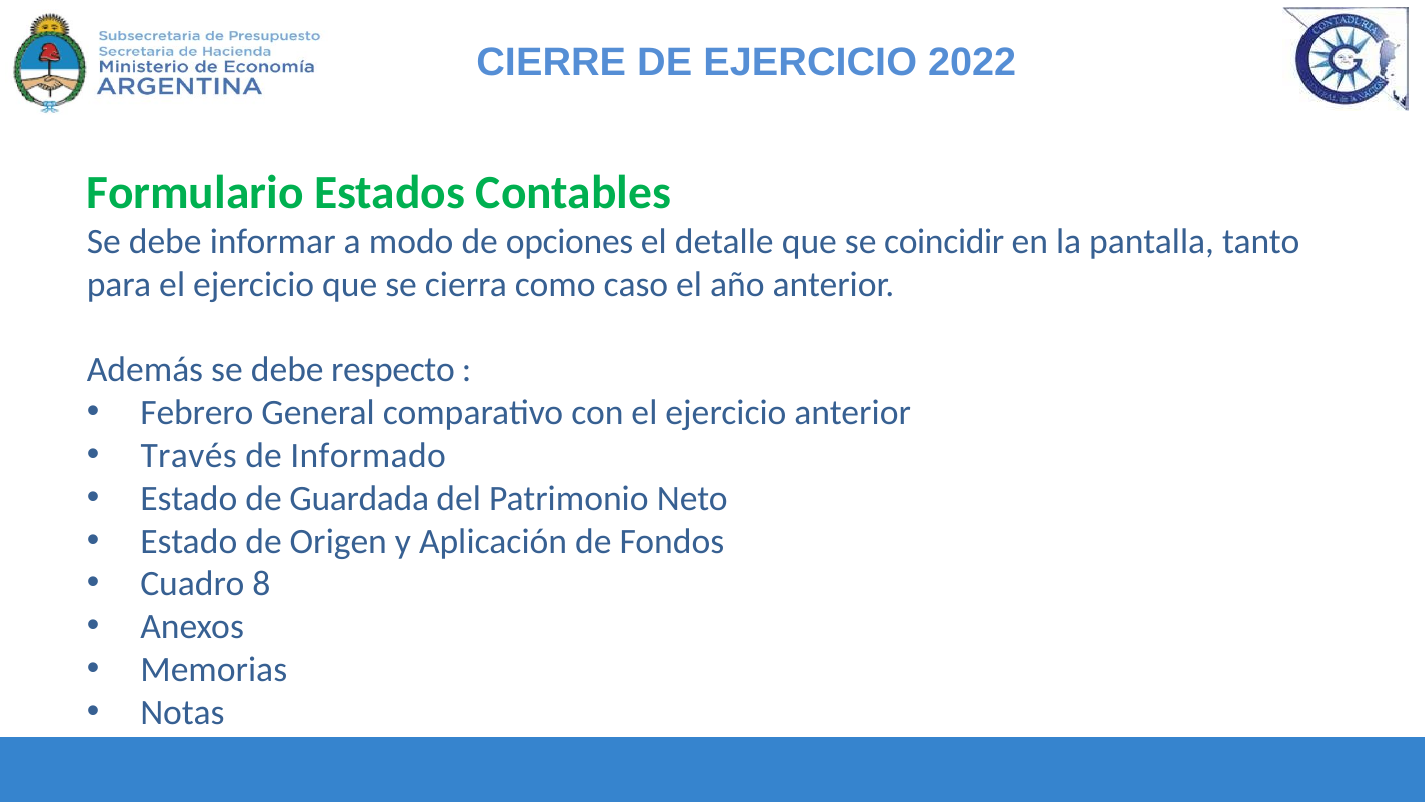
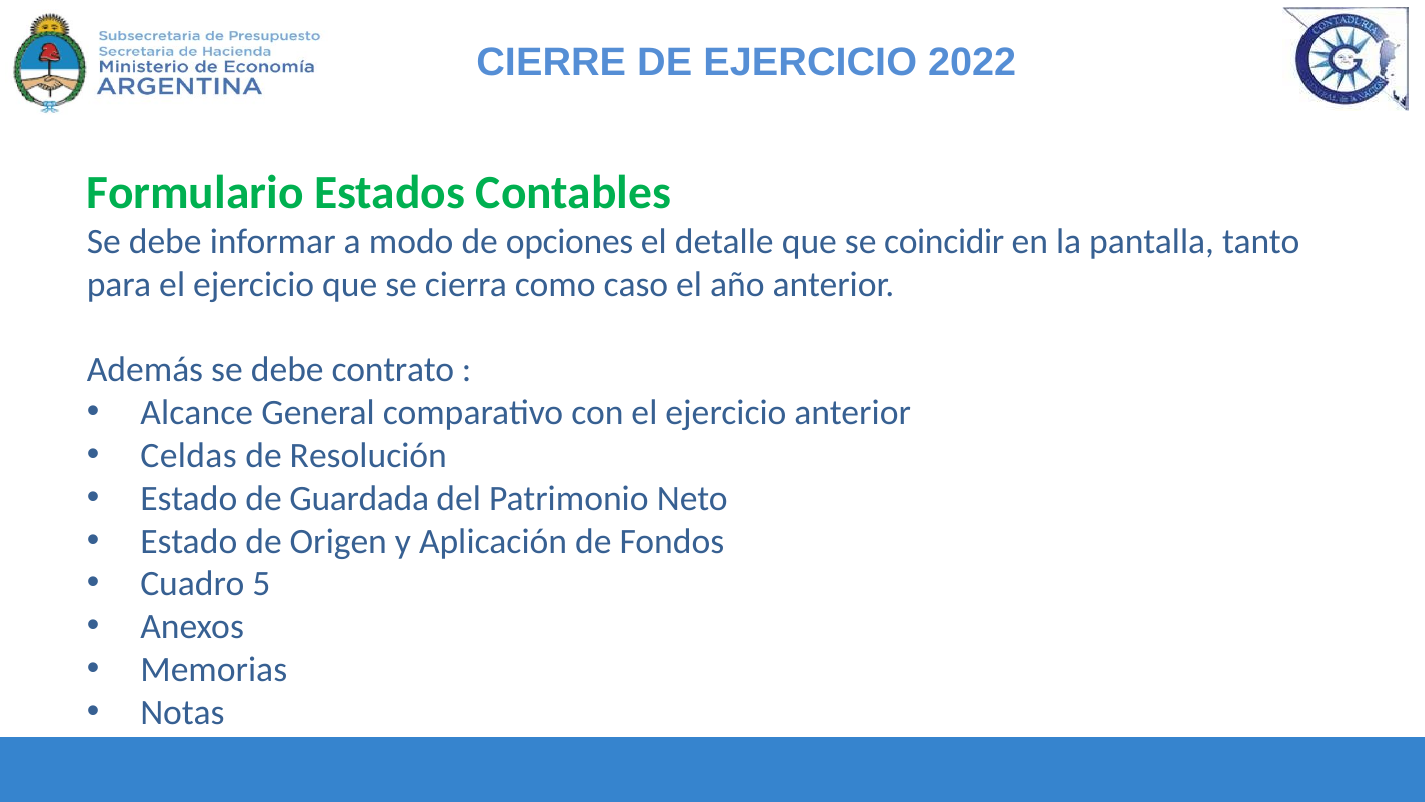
respecto: respecto -> contrato (393, 370)
Febrero: Febrero -> Alcance (197, 413)
Través: Través -> Celdas (189, 455)
Informado: Informado -> Resolución (368, 455)
8: 8 -> 5 (261, 584)
